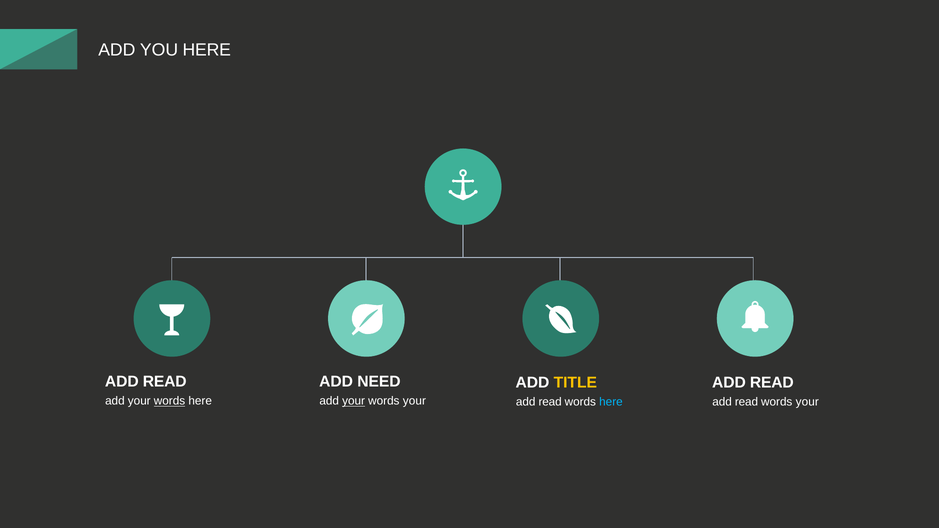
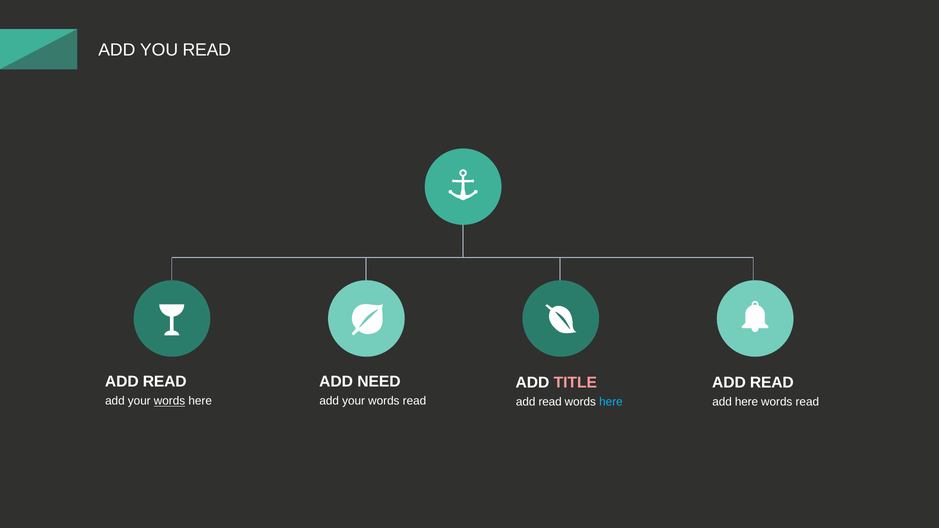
YOU HERE: HERE -> READ (207, 50)
TITLE colour: yellow -> pink (575, 383)
your underline: present -> none (354, 401)
your: your -> read (414, 401)
read: read -> here (746, 402)
your: your -> read (807, 402)
